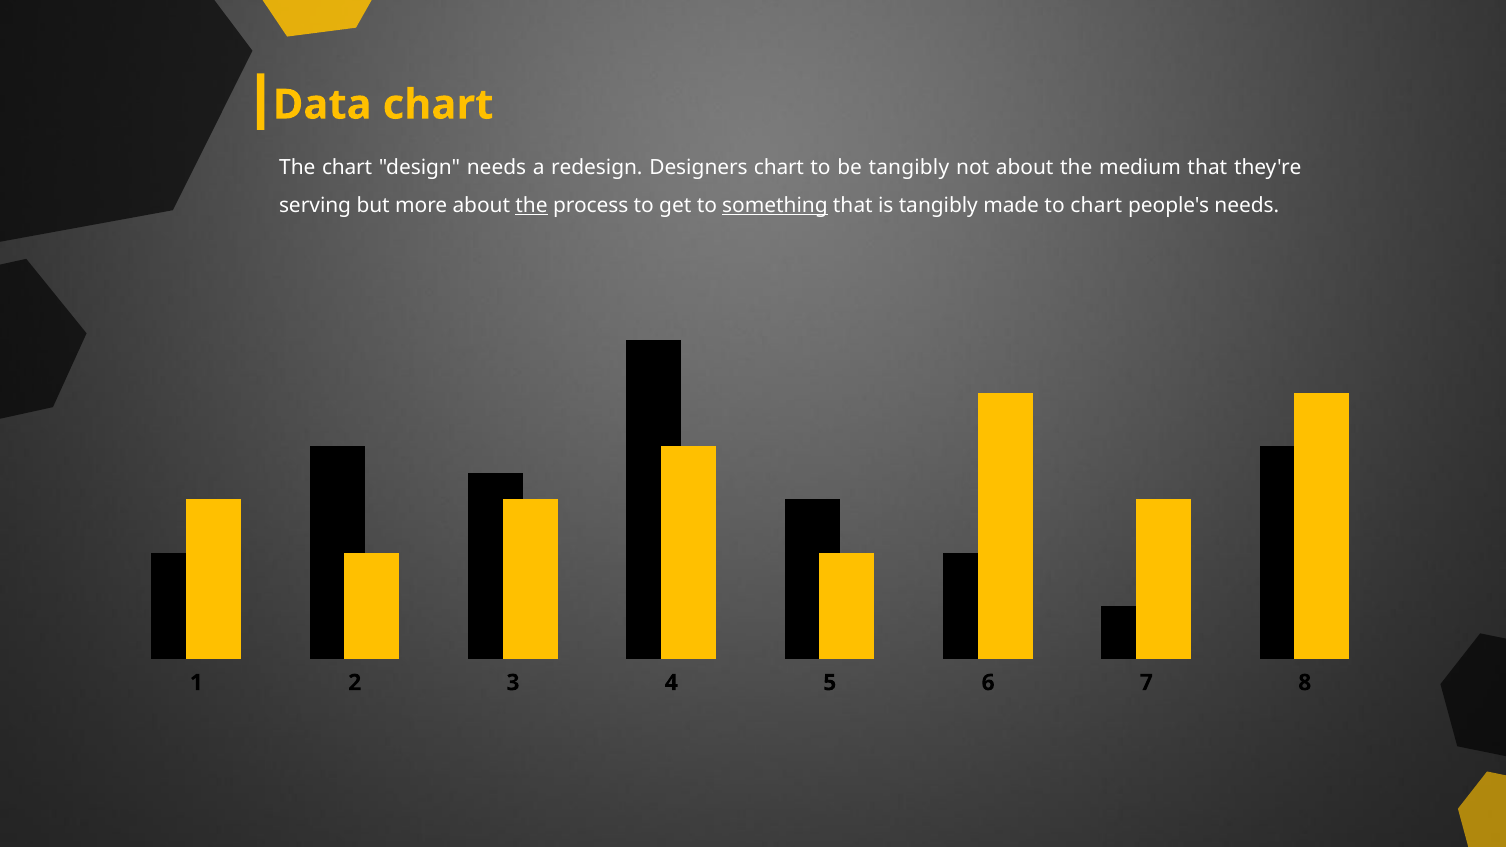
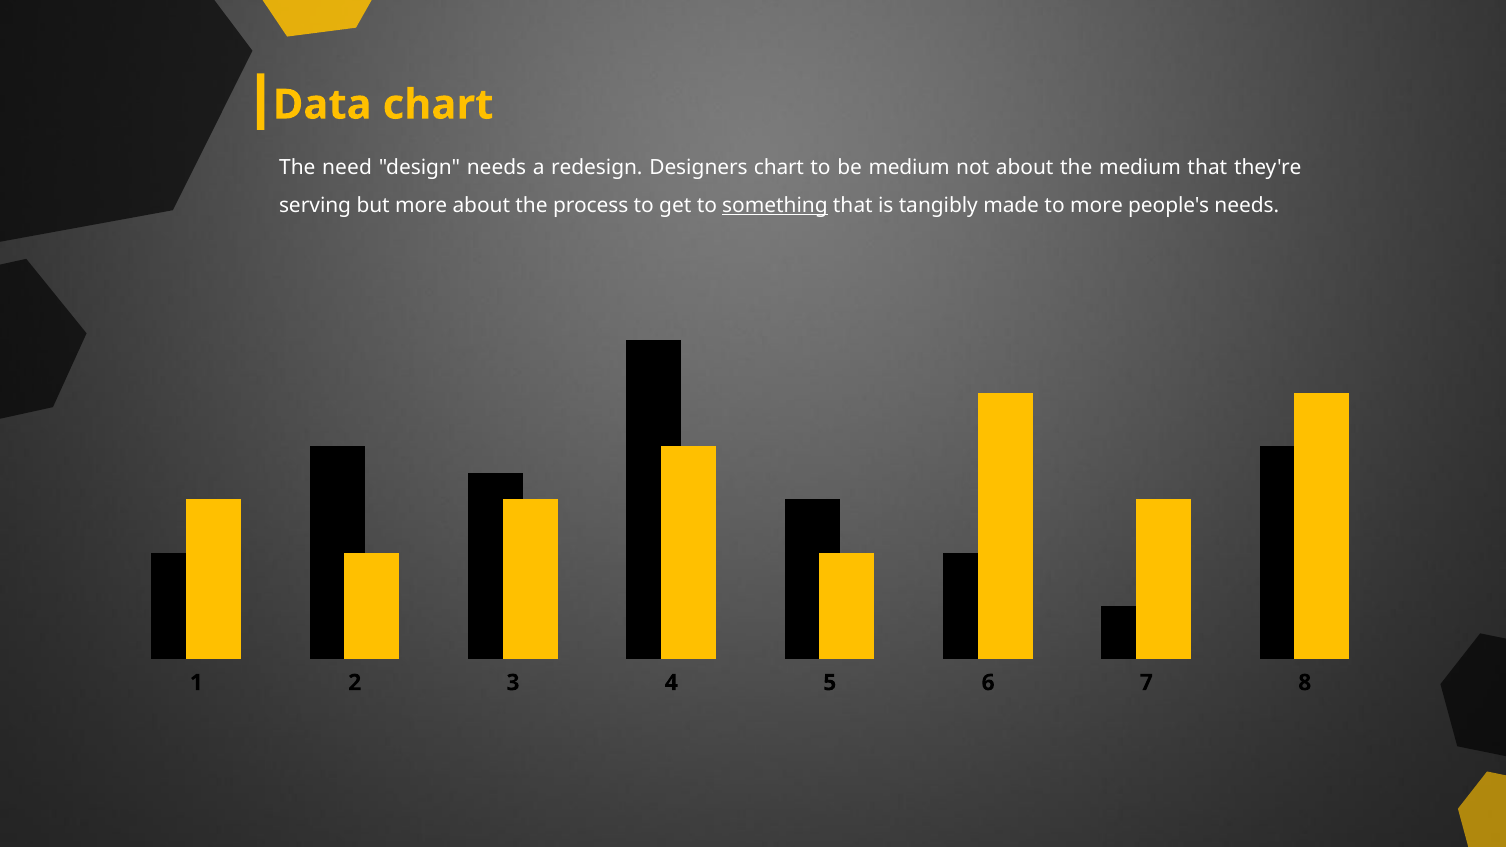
The chart: chart -> need (347, 168)
be tangibly: tangibly -> medium (909, 168)
the underline: present -> none (532, 206)
to chart: chart -> more (1096, 206)
